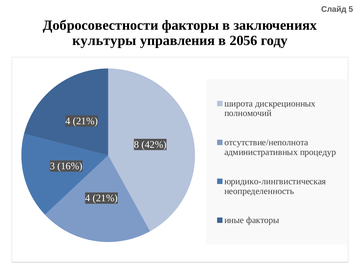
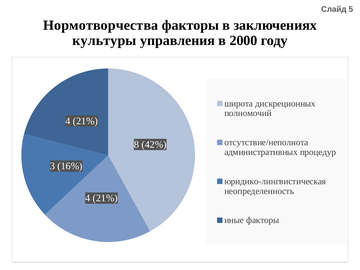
Добросовестности: Добросовестности -> Нормотворчества (101, 25)
2056: 2056 -> 2000 (243, 40)
